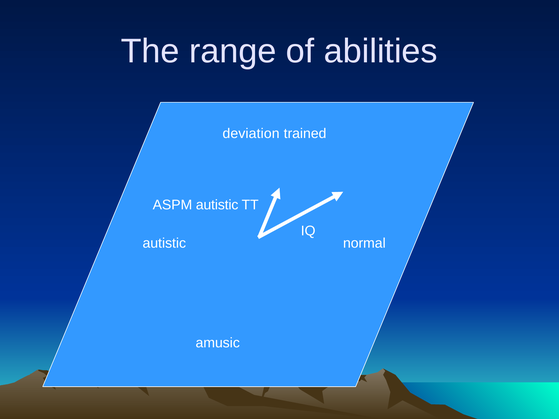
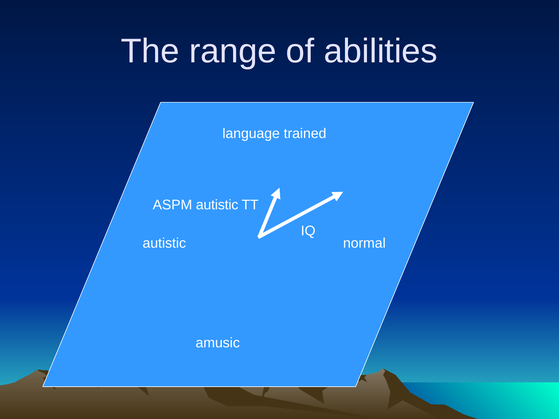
deviation: deviation -> language (251, 134)
